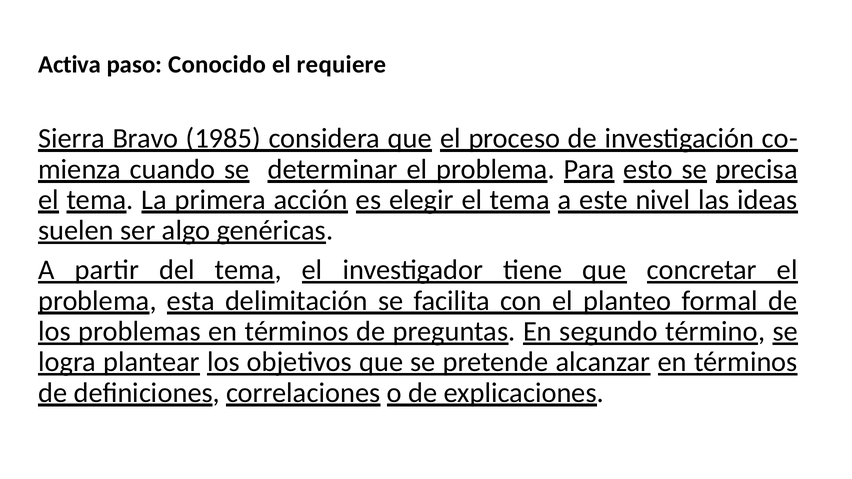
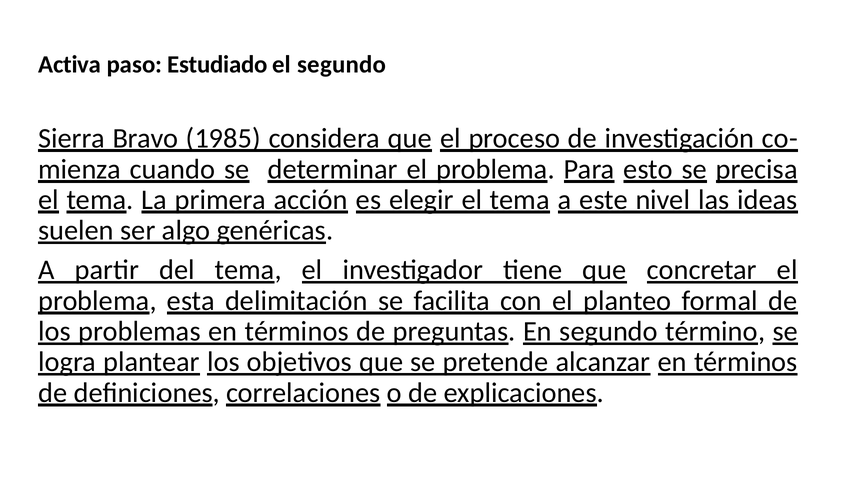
Conocido: Conocido -> Estudiado (217, 65)
el requiere: requiere -> segundo (342, 65)
